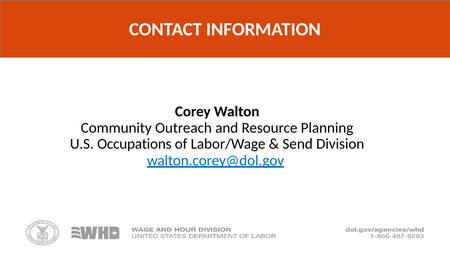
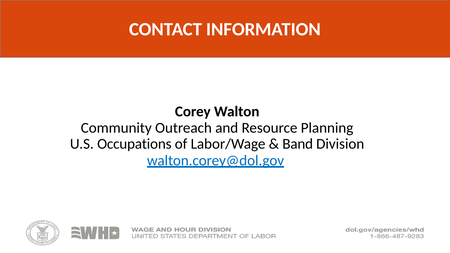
Send: Send -> Band (298, 144)
